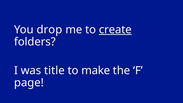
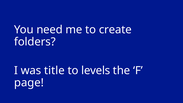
drop: drop -> need (50, 30)
create underline: present -> none (115, 30)
make: make -> levels (96, 70)
